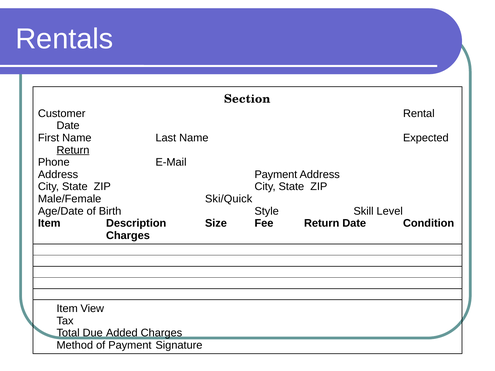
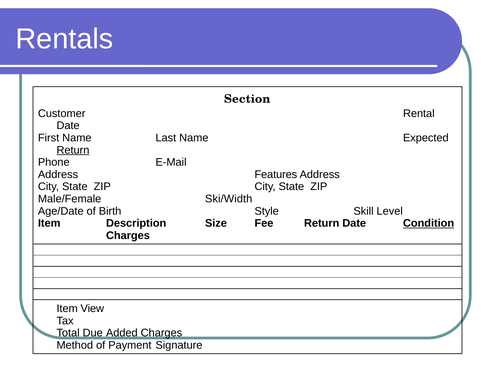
Address Payment: Payment -> Features (276, 175)
Ski/Quick: Ski/Quick -> Ski/Width (229, 199)
Condition underline: none -> present (429, 223)
